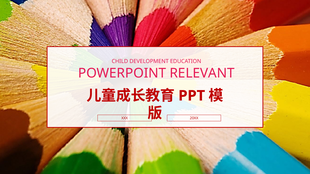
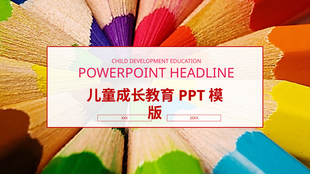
RELEVANT: RELEVANT -> HEADLINE (202, 73)
